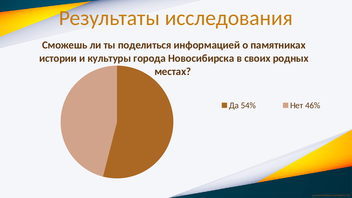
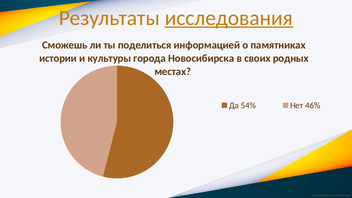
исследования underline: none -> present (229, 18)
